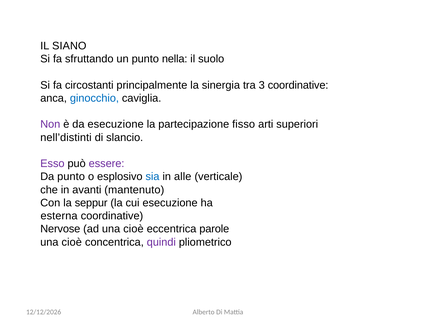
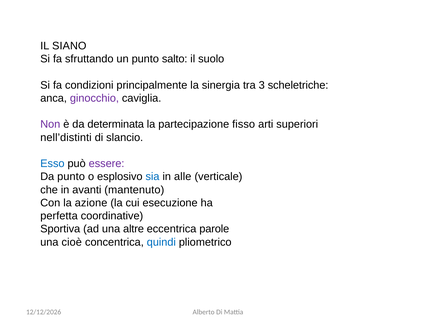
nella: nella -> salto (175, 59)
circostanti: circostanti -> condizioni (89, 85)
3 coordinative: coordinative -> scheletriche (298, 85)
ginocchio colour: blue -> purple (94, 98)
da esecuzione: esecuzione -> determinata (116, 124)
Esso colour: purple -> blue (52, 164)
seppur: seppur -> azione (91, 203)
esterna: esterna -> perfetta (59, 216)
Nervose: Nervose -> Sportiva (60, 229)
ad una cioè: cioè -> altre (134, 229)
quindi colour: purple -> blue (161, 242)
